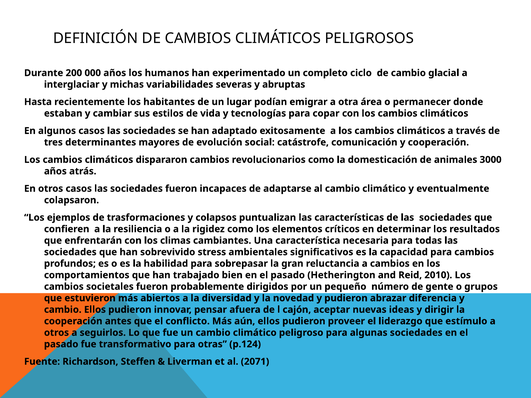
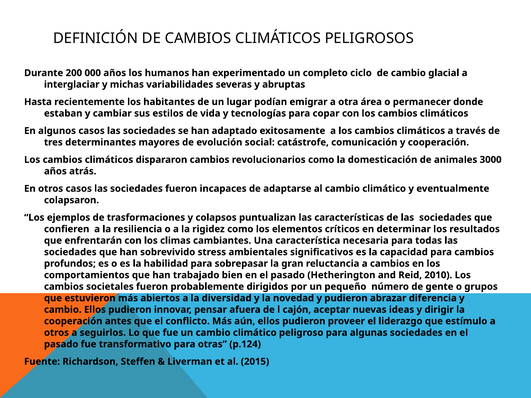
2071: 2071 -> 2015 (255, 362)
